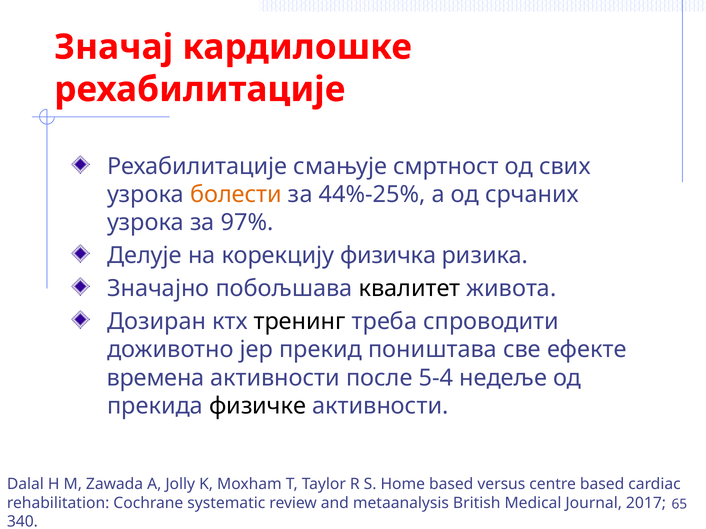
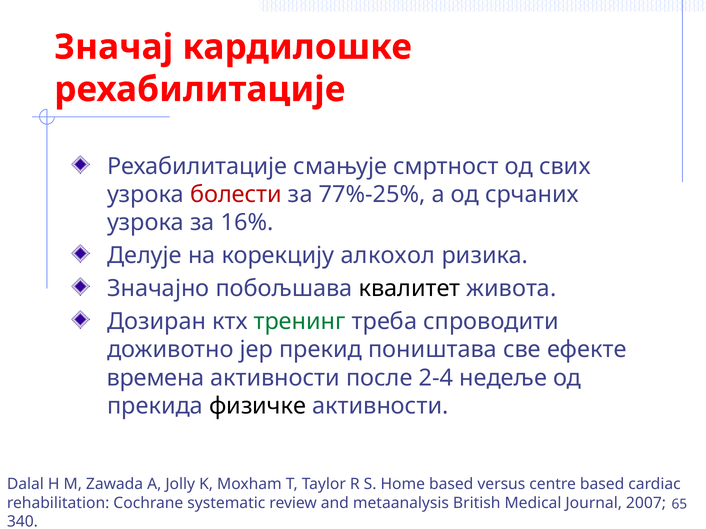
болести colour: orange -> red (236, 195)
44%-25%: 44%-25% -> 77%-25% (372, 195)
97%: 97% -> 16% (247, 223)
физичка: физичка -> алкохол (388, 256)
тренинг colour: black -> green (300, 322)
5-4: 5-4 -> 2-4 (436, 378)
2017: 2017 -> 2007 (646, 503)
